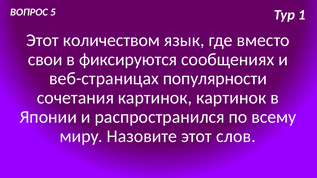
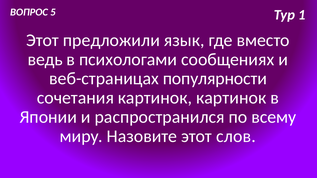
количеством: количеством -> предложили (111, 40)
свои: свои -> ведь (45, 60)
фиксируются: фиксируются -> психологами (128, 60)
